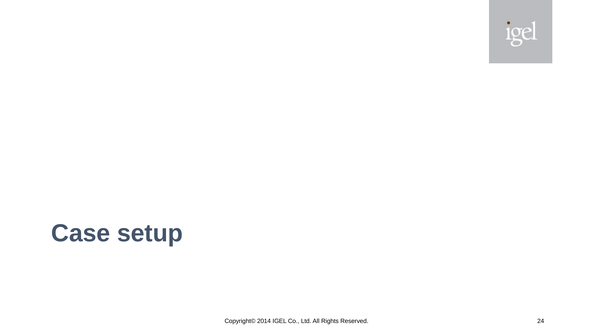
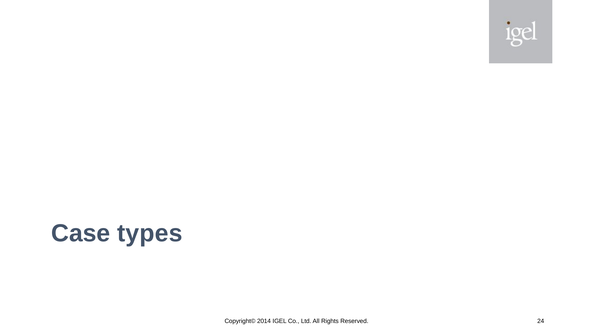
setup: setup -> types (150, 233)
